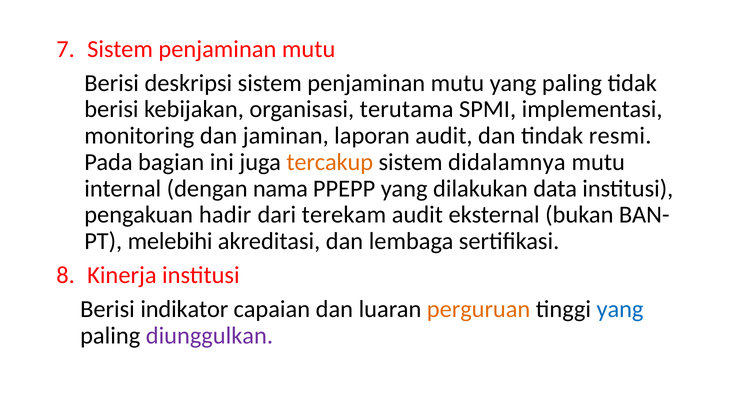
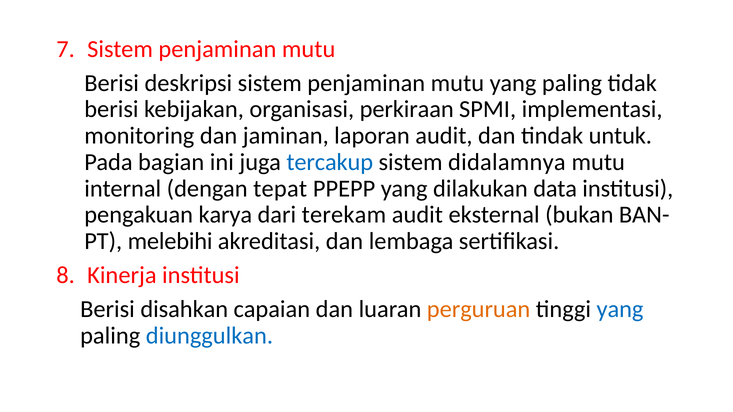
terutama: terutama -> perkiraan (407, 109)
resmi: resmi -> untuk (620, 136)
tercakup colour: orange -> blue (330, 162)
nama: nama -> tepat (280, 189)
hadir: hadir -> karya (225, 215)
indikator: indikator -> disahkan (184, 310)
diunggulkan colour: purple -> blue (209, 336)
